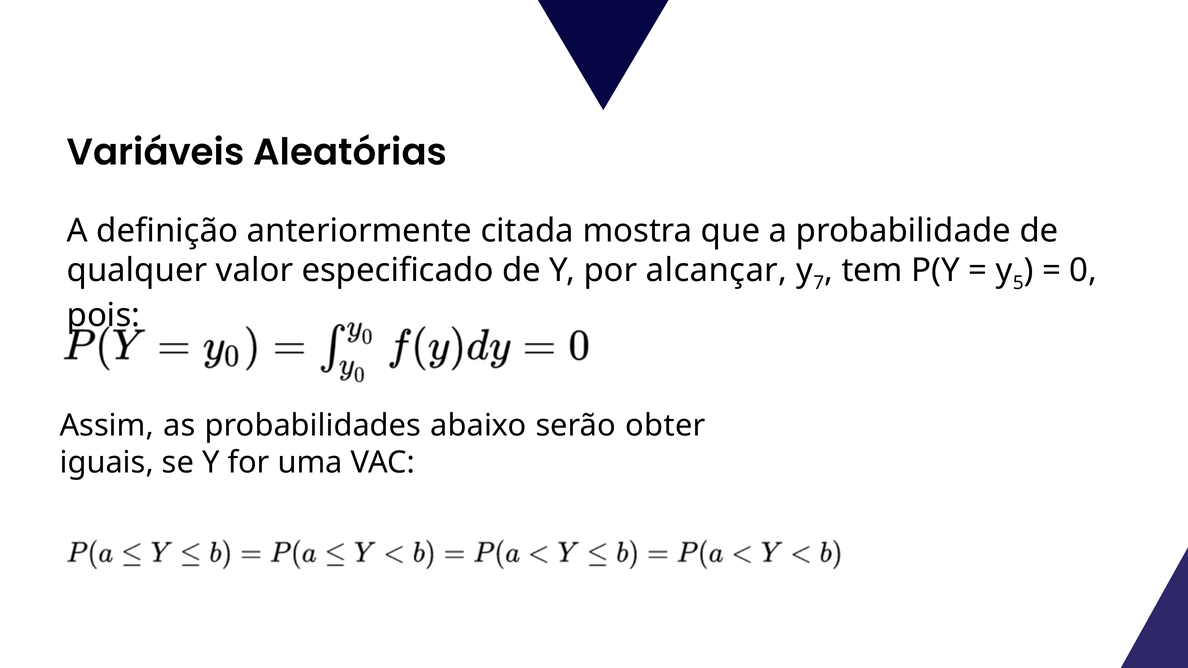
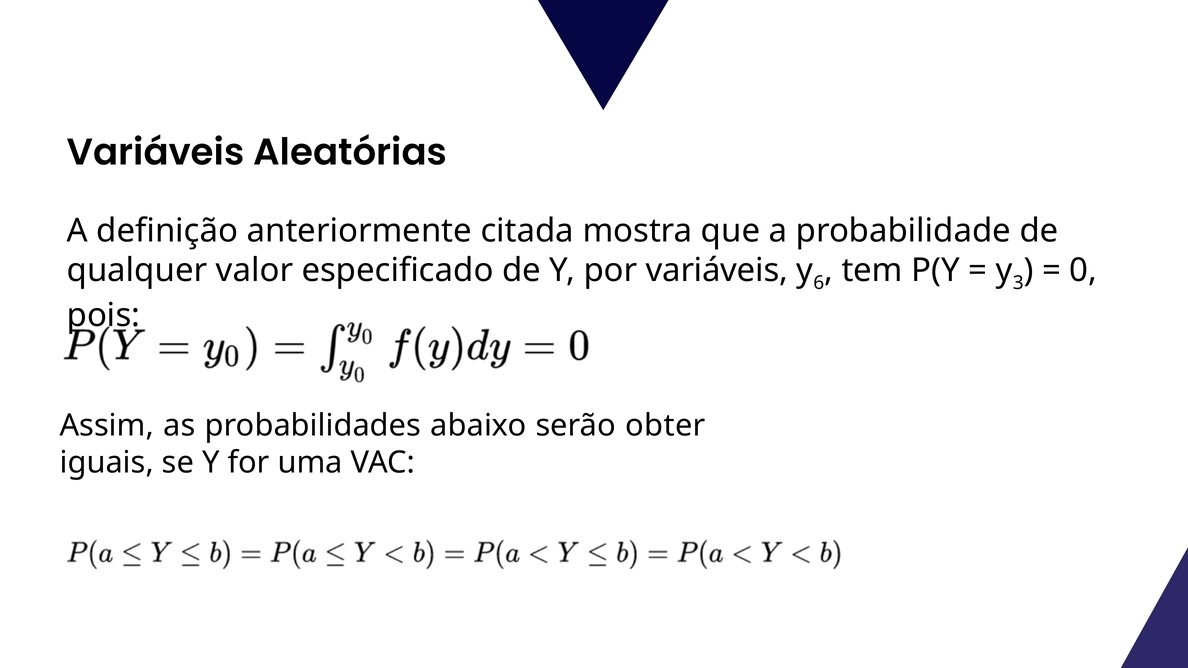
por alcançar: alcançar -> variáveis (717, 270)
7: 7 -> 6 (819, 283)
5: 5 -> 3 (1018, 283)
